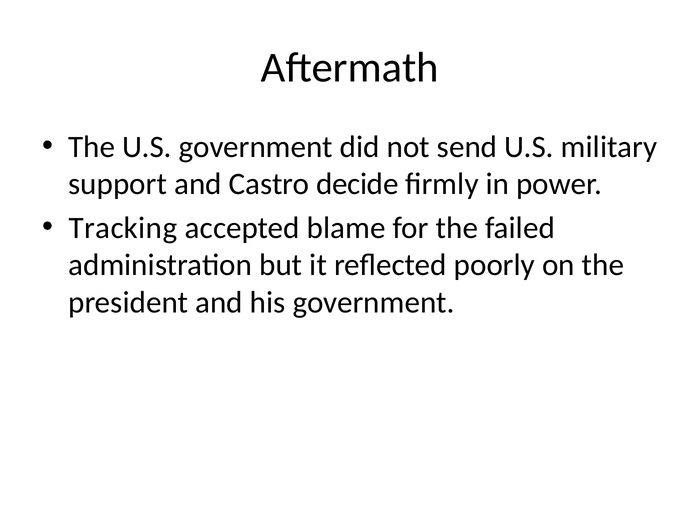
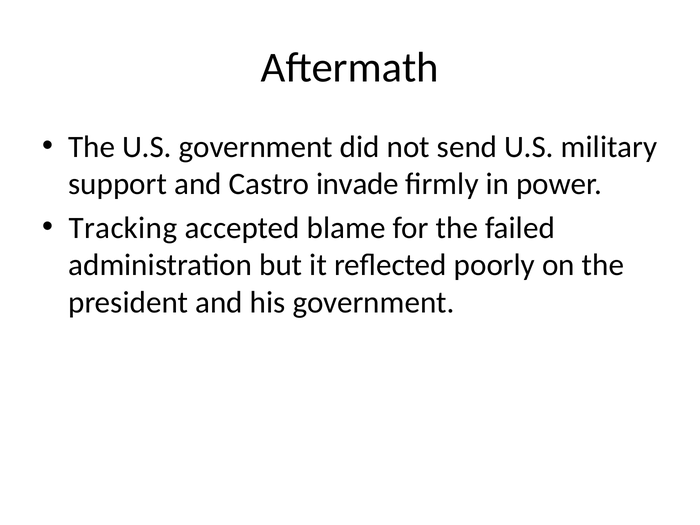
decide: decide -> invade (357, 184)
